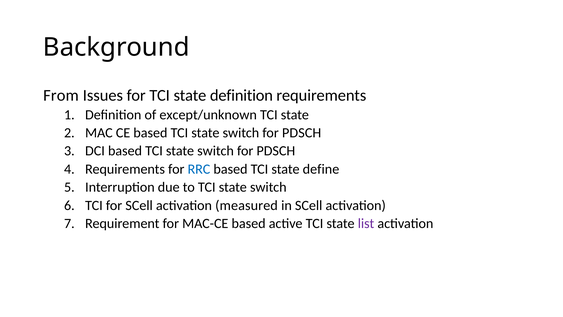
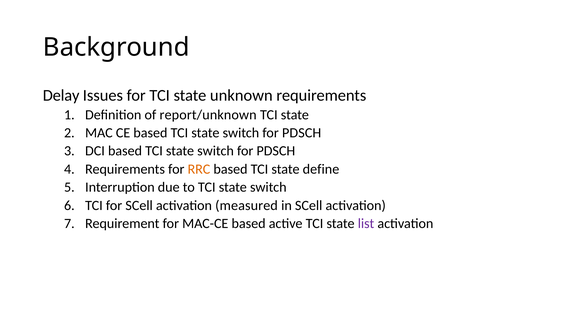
From: From -> Delay (61, 95)
state definition: definition -> unknown (241, 95)
except/unknown: except/unknown -> report/unknown (208, 115)
RRC colour: blue -> orange (199, 169)
